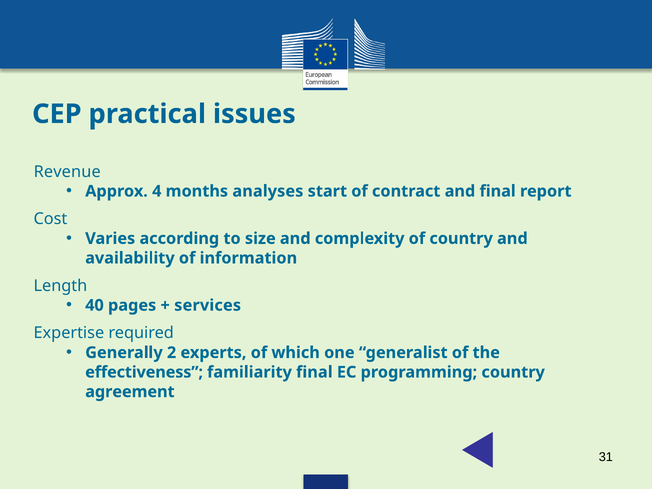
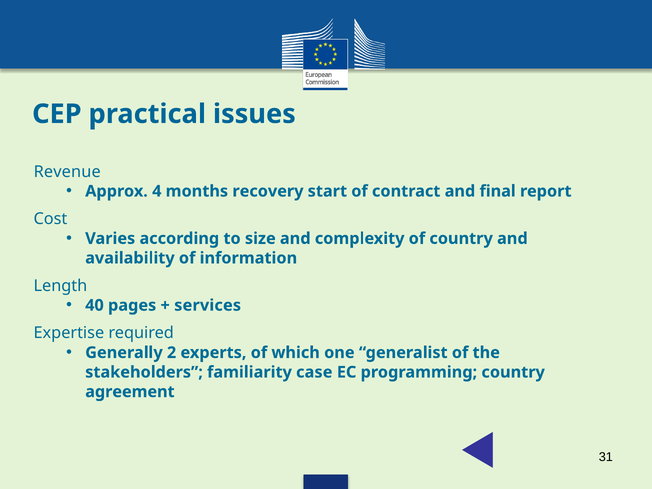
analyses: analyses -> recovery (268, 191)
effectiveness: effectiveness -> stakeholders (144, 372)
familiarity final: final -> case (314, 372)
